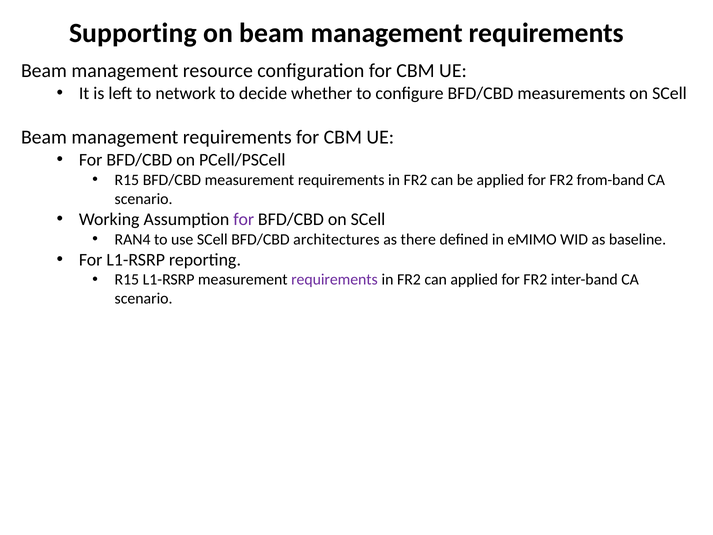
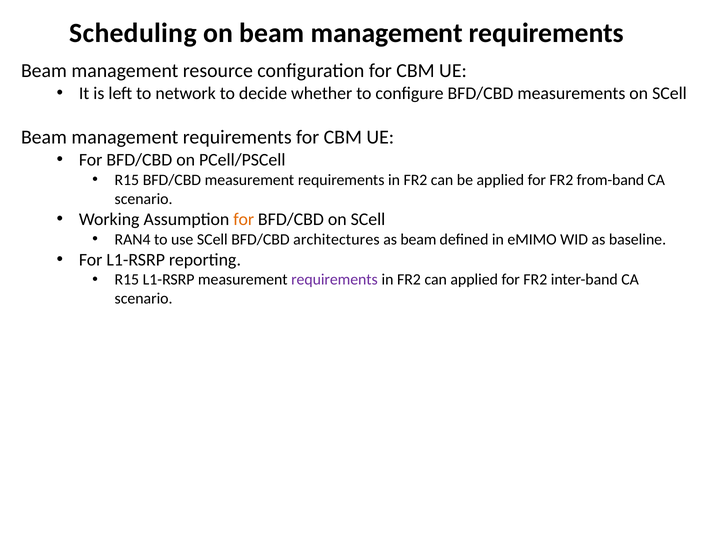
Supporting: Supporting -> Scheduling (133, 33)
for colour: purple -> orange (244, 219)
as there: there -> beam (418, 239)
